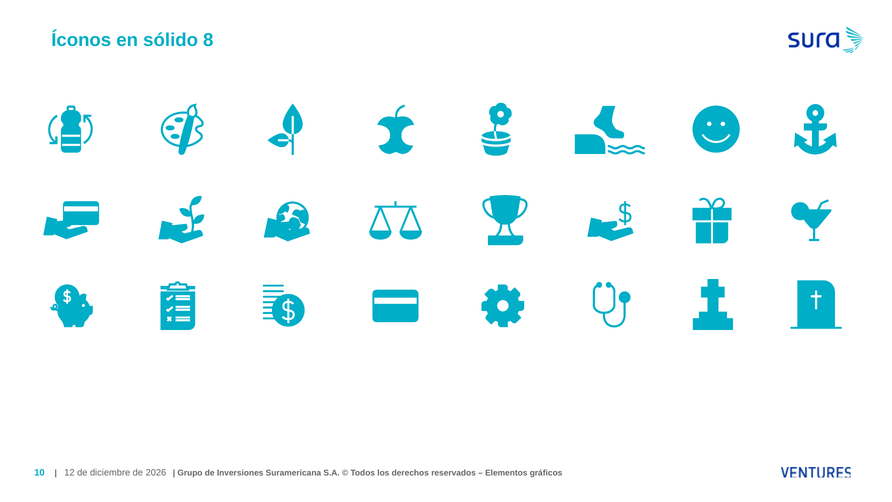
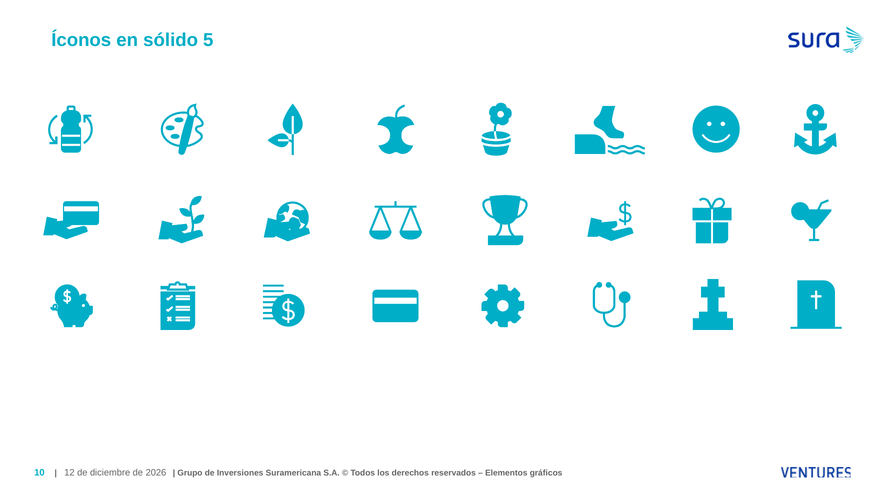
8: 8 -> 5 (208, 40)
